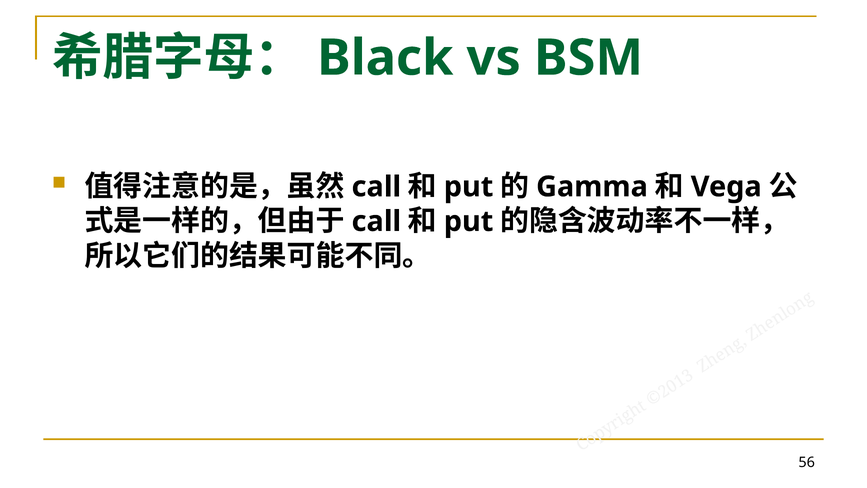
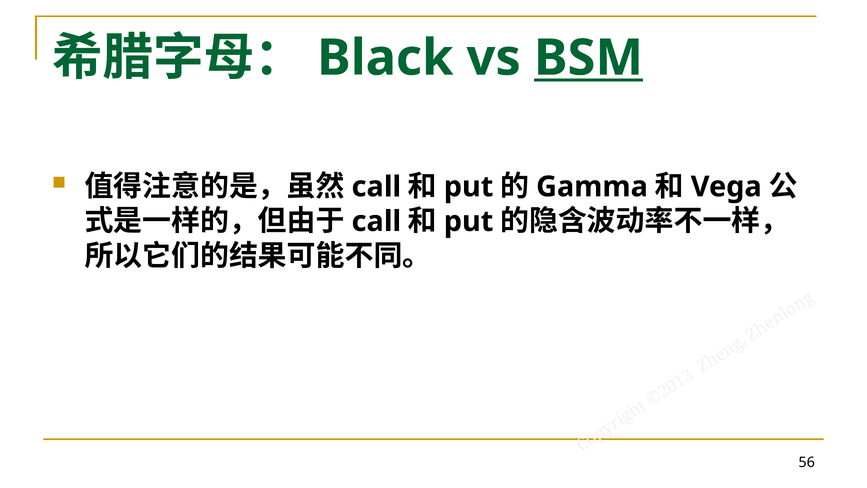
BSM underline: none -> present (588, 58)
